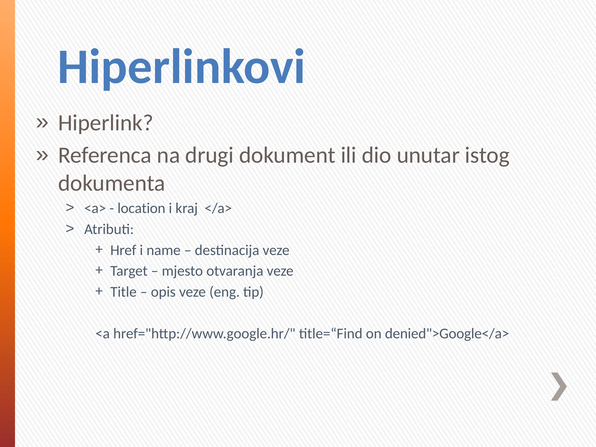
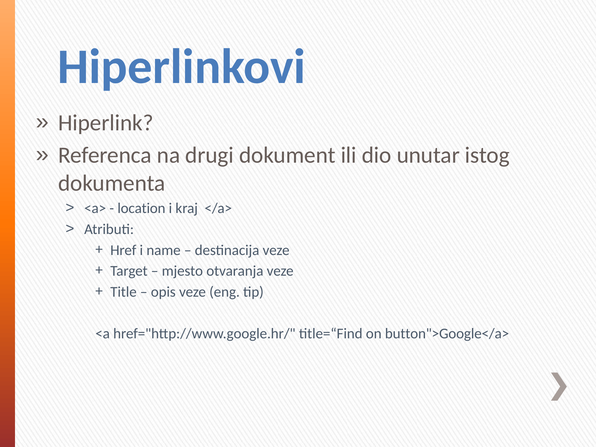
denied">Google</a>: denied">Google</a> -> button">Google</a> (447, 334)
